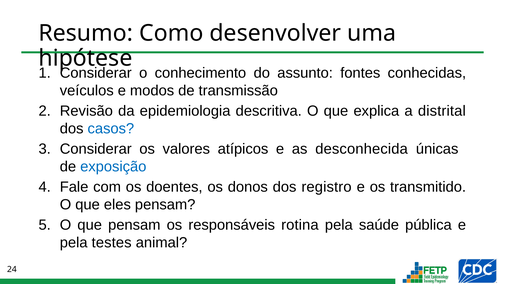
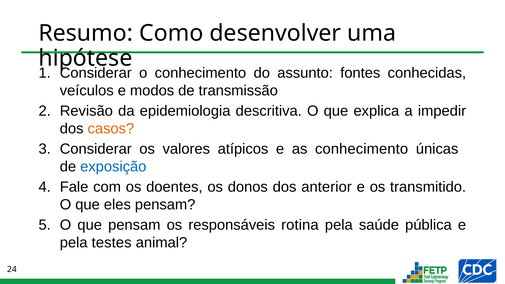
distrital: distrital -> impedir (442, 111)
casos colour: blue -> orange (111, 129)
as desconhecida: desconhecida -> conhecimento (362, 149)
registro: registro -> anterior (327, 187)
